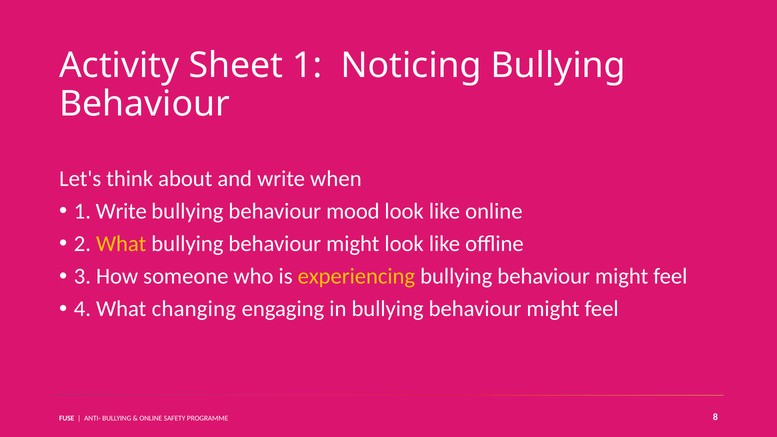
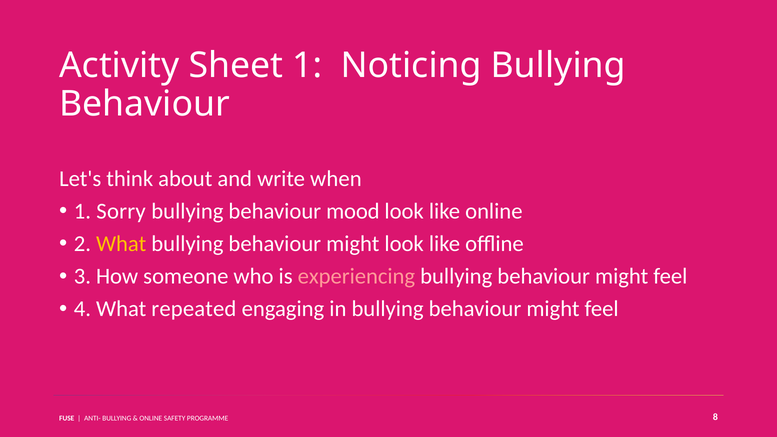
1 Write: Write -> Sorry (121, 211)
experiencing colour: yellow -> pink (356, 276)
changing: changing -> repeated (194, 309)
